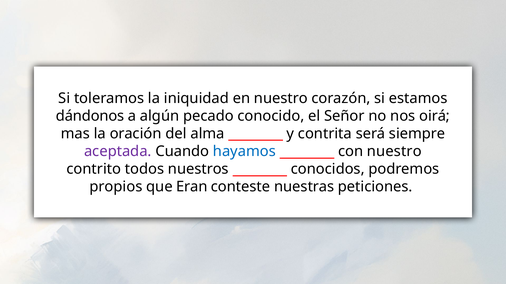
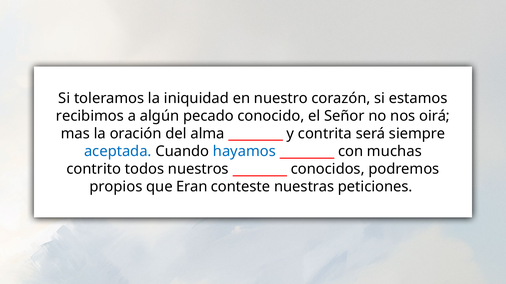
dándonos: dándonos -> recibimos (90, 116)
aceptada colour: purple -> blue (118, 152)
con nuestro: nuestro -> muchas (394, 152)
